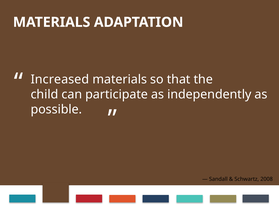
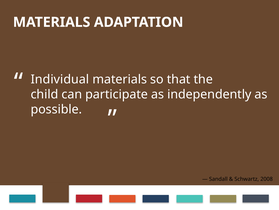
Increased: Increased -> Individual (60, 79)
